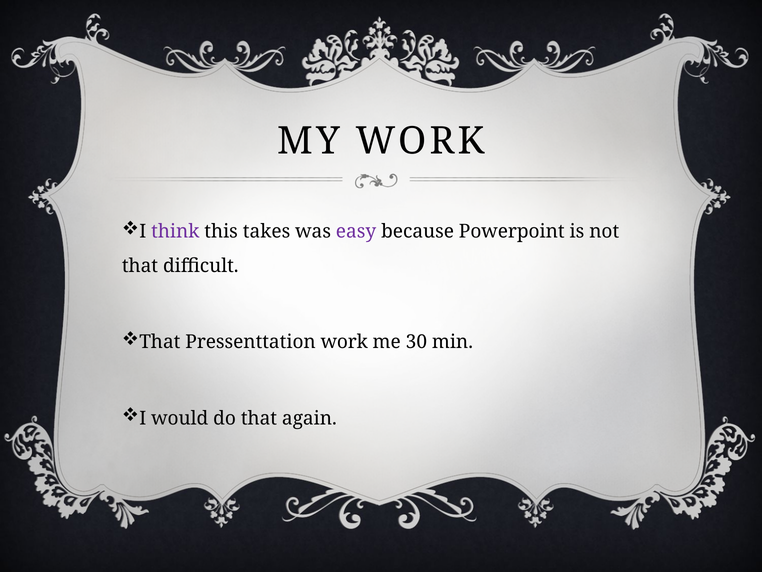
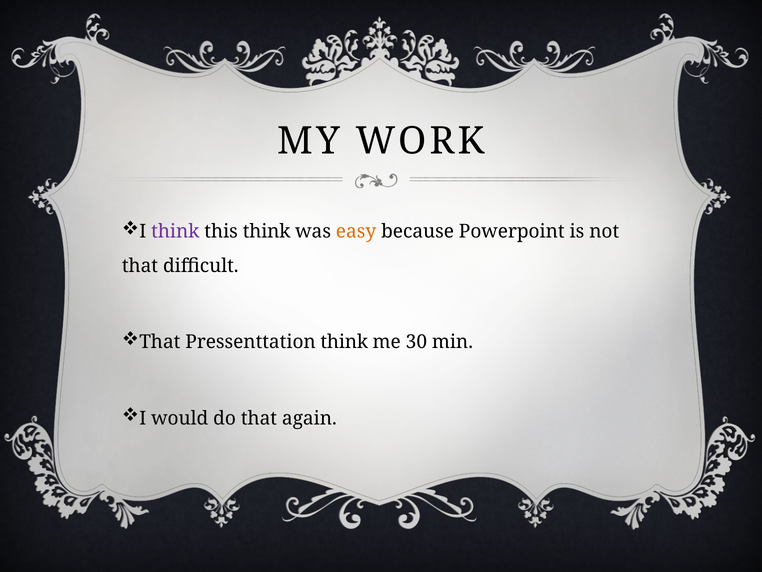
this takes: takes -> think (267, 231)
easy colour: purple -> orange (356, 231)
Pressenttation work: work -> think (344, 342)
